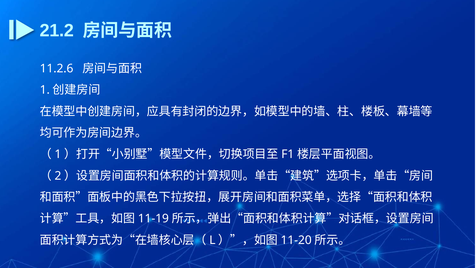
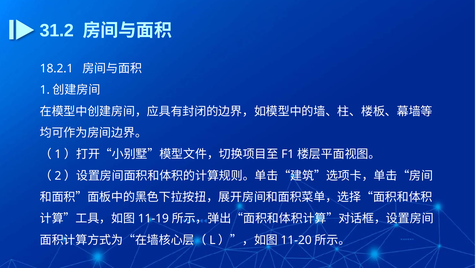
21.2: 21.2 -> 31.2 (57, 31)
11.2.6: 11.2.6 -> 18.2.1 (57, 68)
